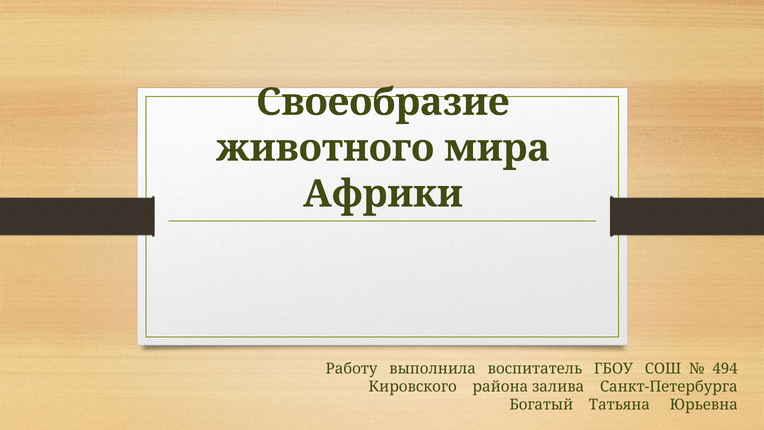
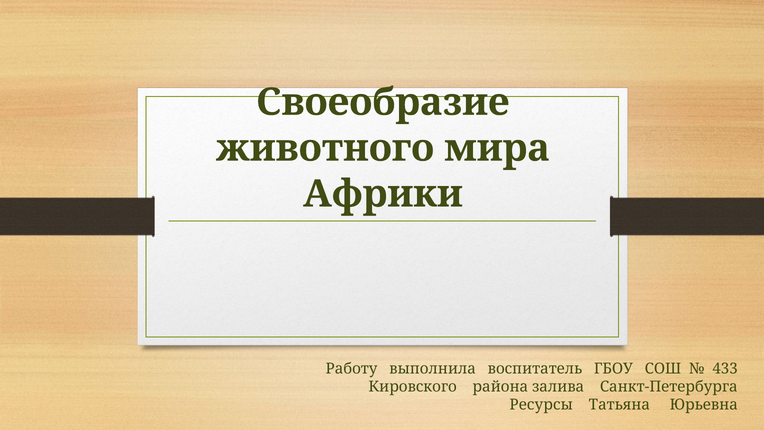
494: 494 -> 433 (725, 368)
Богатый: Богатый -> Ресурсы (541, 405)
